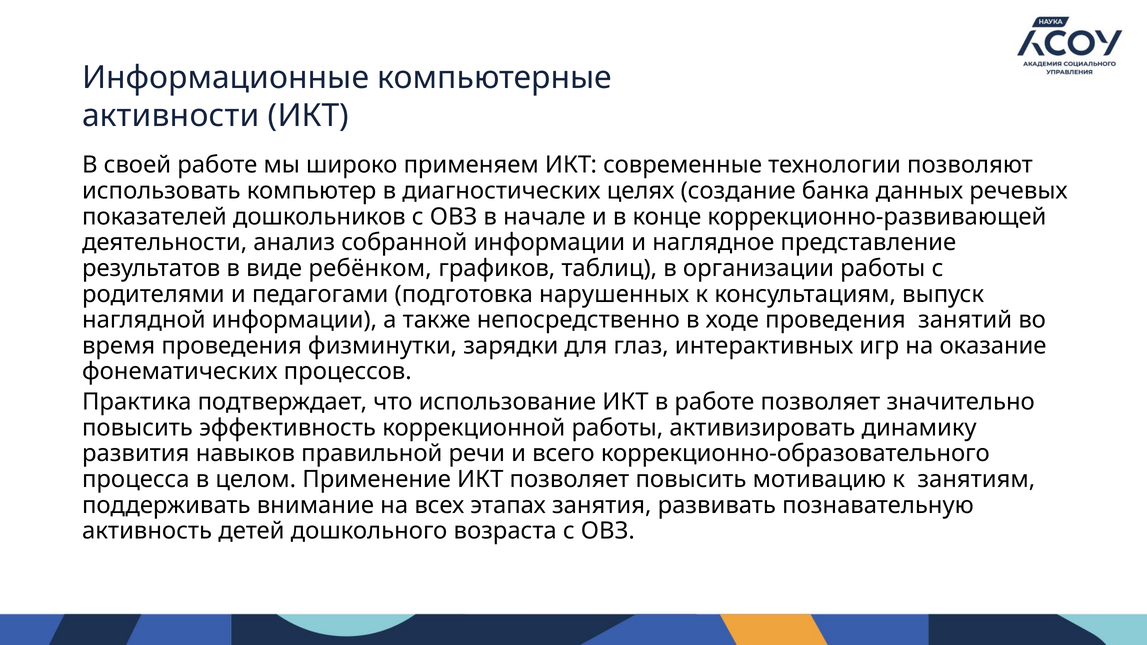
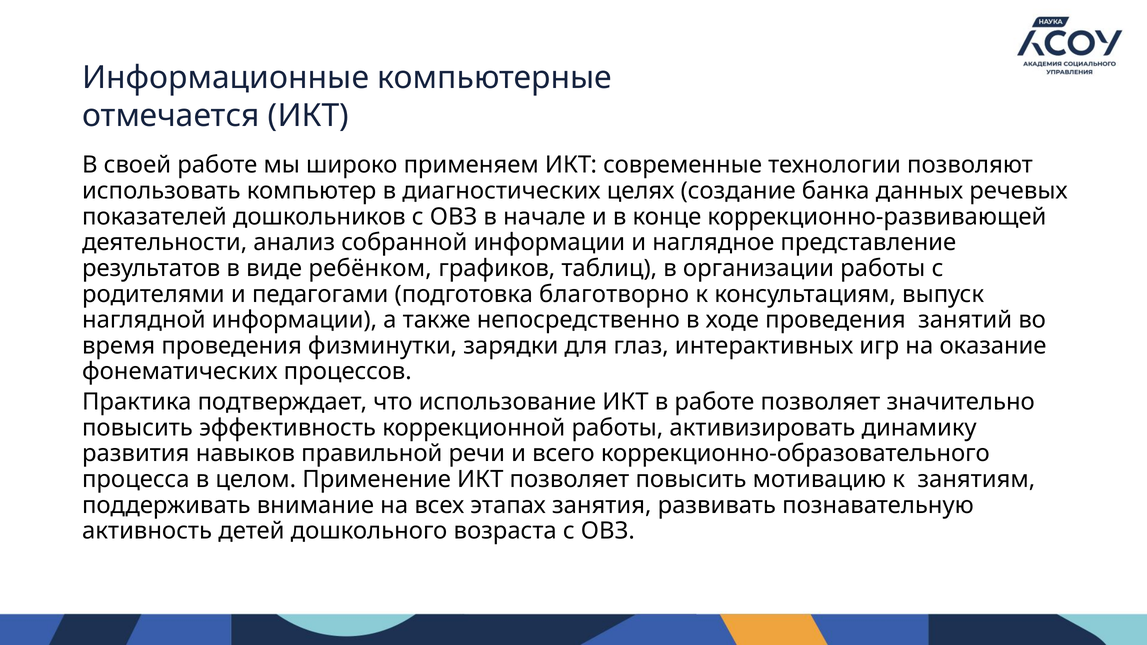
активности: активности -> отмечается (171, 116)
нарушенных: нарушенных -> благотворно (614, 294)
